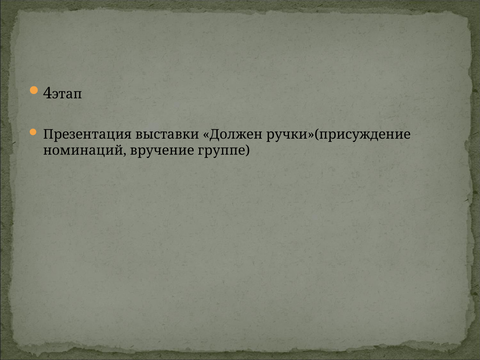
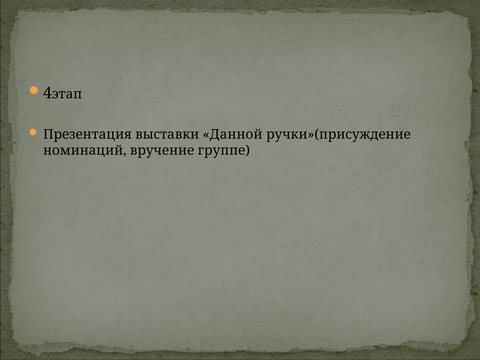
Должен: Должен -> Данной (233, 135)
